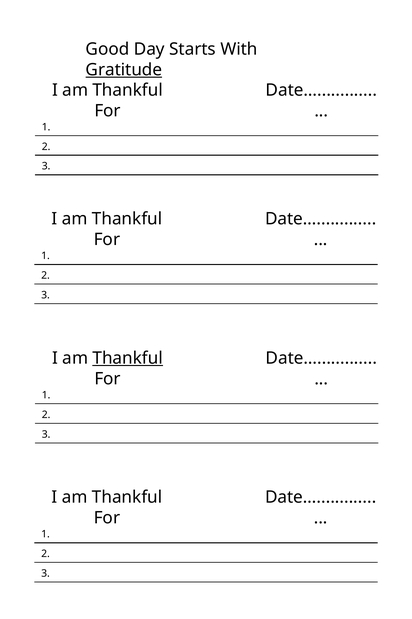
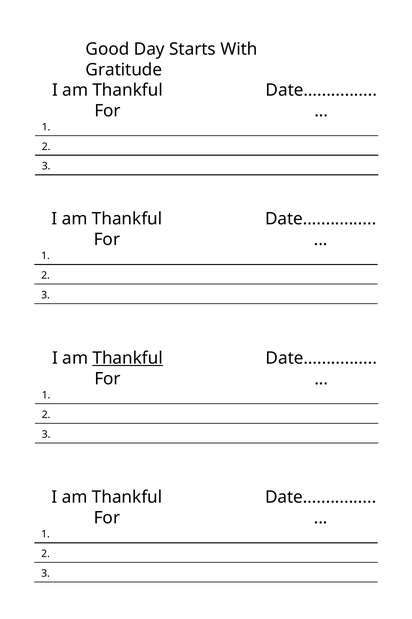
Gratitude underline: present -> none (124, 70)
